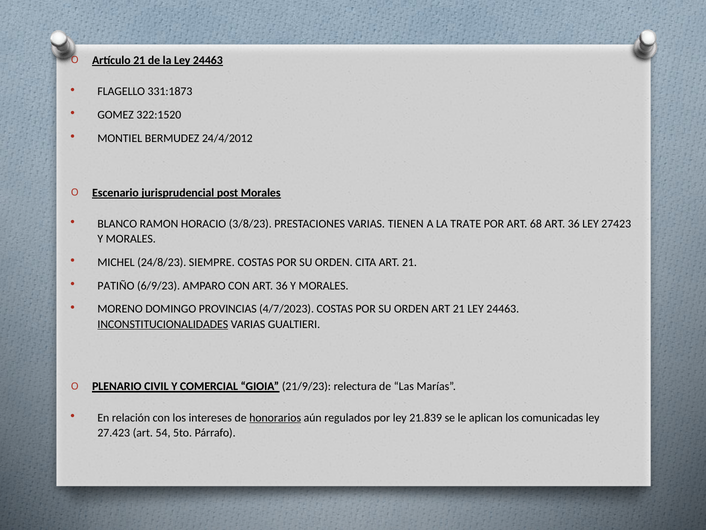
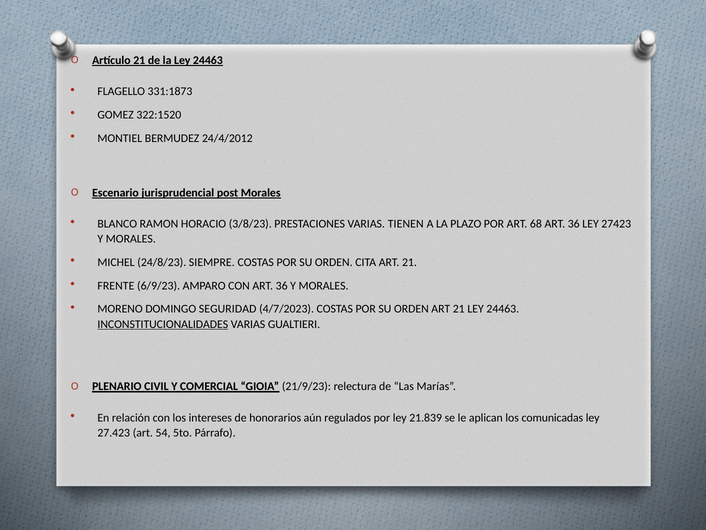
TRATE: TRATE -> PLAZO (466, 224)
PATIÑO: PATIÑO -> FRENTE (116, 285)
PROVINCIAS: PROVINCIAS -> SEGURIDAD (228, 309)
honorarios underline: present -> none (275, 417)
